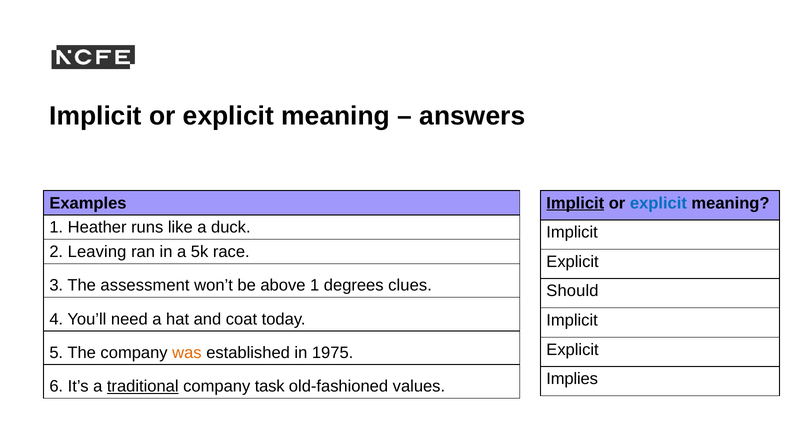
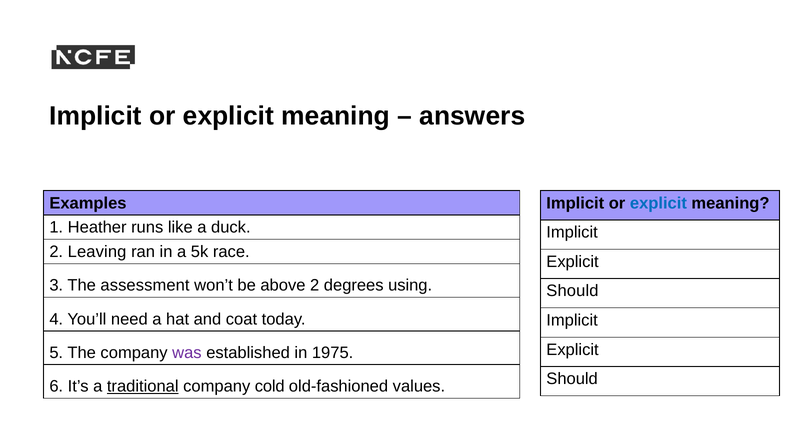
Implicit underline: present -> none (575, 203)
above 1: 1 -> 2 (315, 286)
clues: clues -> using (410, 286)
was colour: orange -> purple (187, 353)
Implies: Implies -> Should (572, 379)
task: task -> cold (270, 386)
